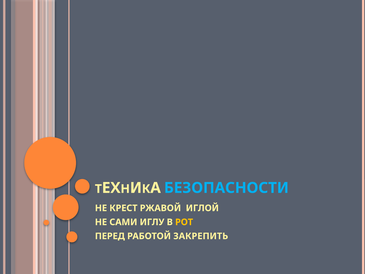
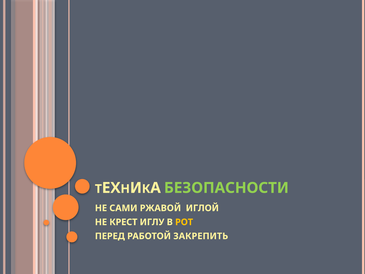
БЕЗОПАСНОСТИ colour: light blue -> light green (226, 188)
КРЕСТ: КРЕСТ -> САМИ (123, 208)
САМИ: САМИ -> КРЕСТ (123, 222)
